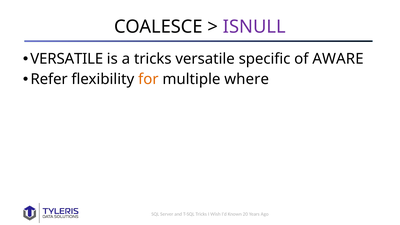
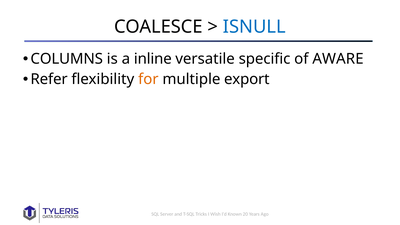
ISNULL colour: purple -> blue (254, 27)
VERSATILE: VERSATILE -> COLUMNS (67, 59)
a tricks: tricks -> inline (153, 59)
where: where -> export (247, 79)
